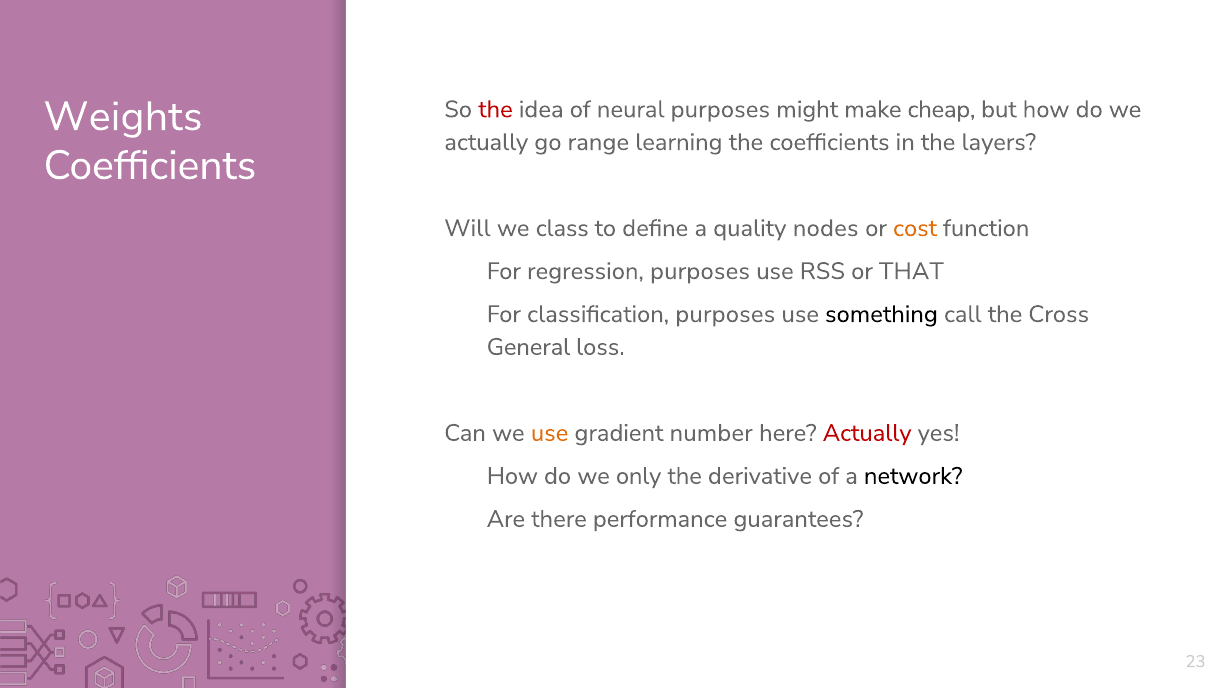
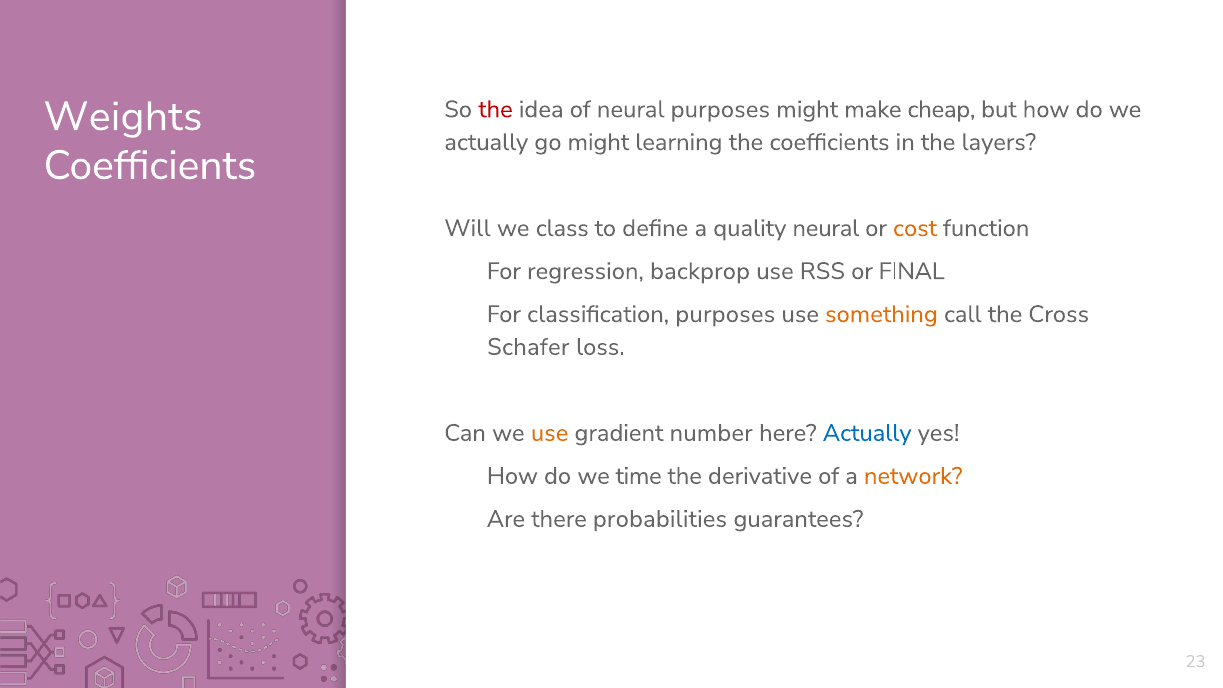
go range: range -> might (598, 142)
quality nodes: nodes -> neural (826, 228)
regression purposes: purposes -> backprop (700, 271)
THAT: THAT -> FINAL (912, 271)
something colour: black -> orange (881, 314)
General: General -> Schafer (528, 347)
Actually colour: red -> blue (867, 433)
only: only -> time (639, 476)
network colour: black -> orange (913, 476)
performance: performance -> probabilities (660, 519)
